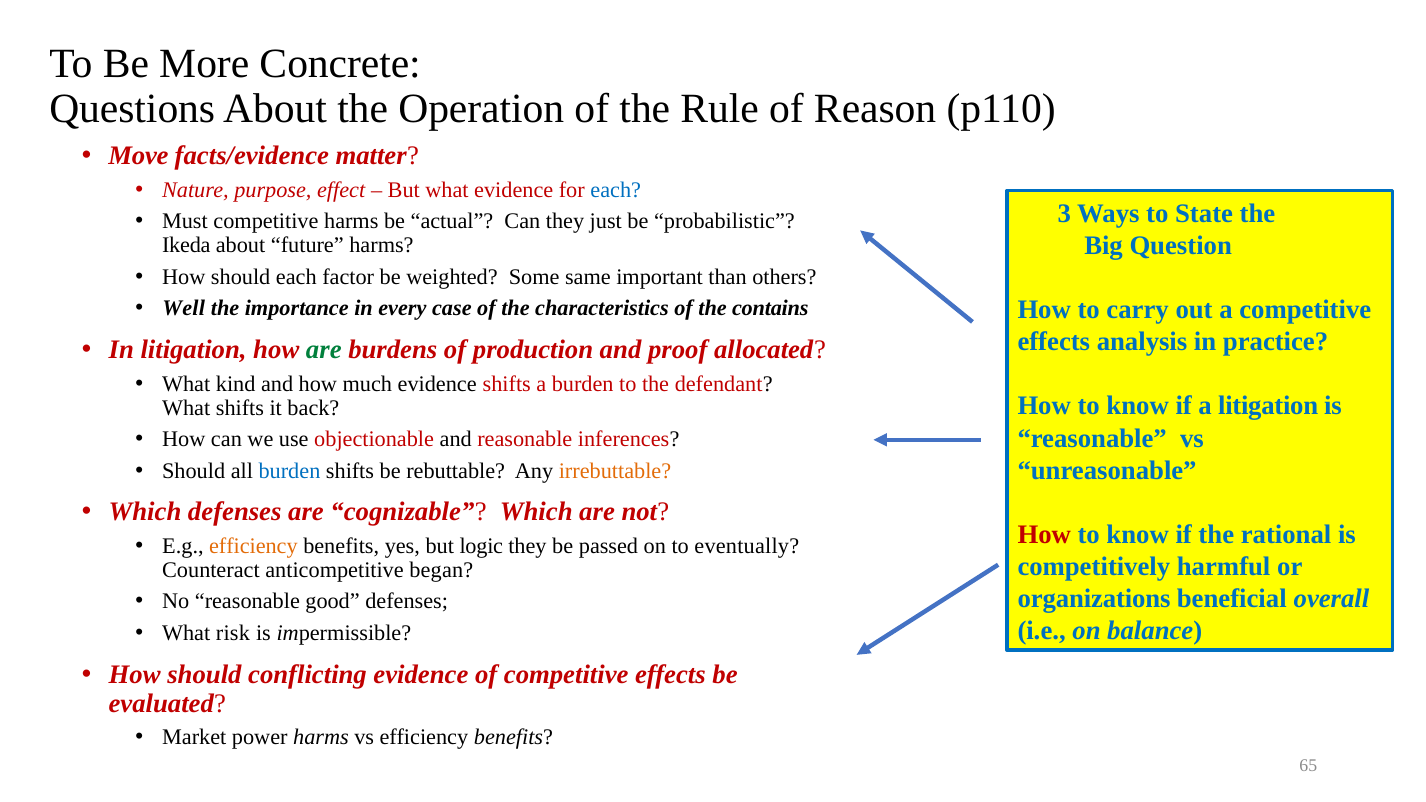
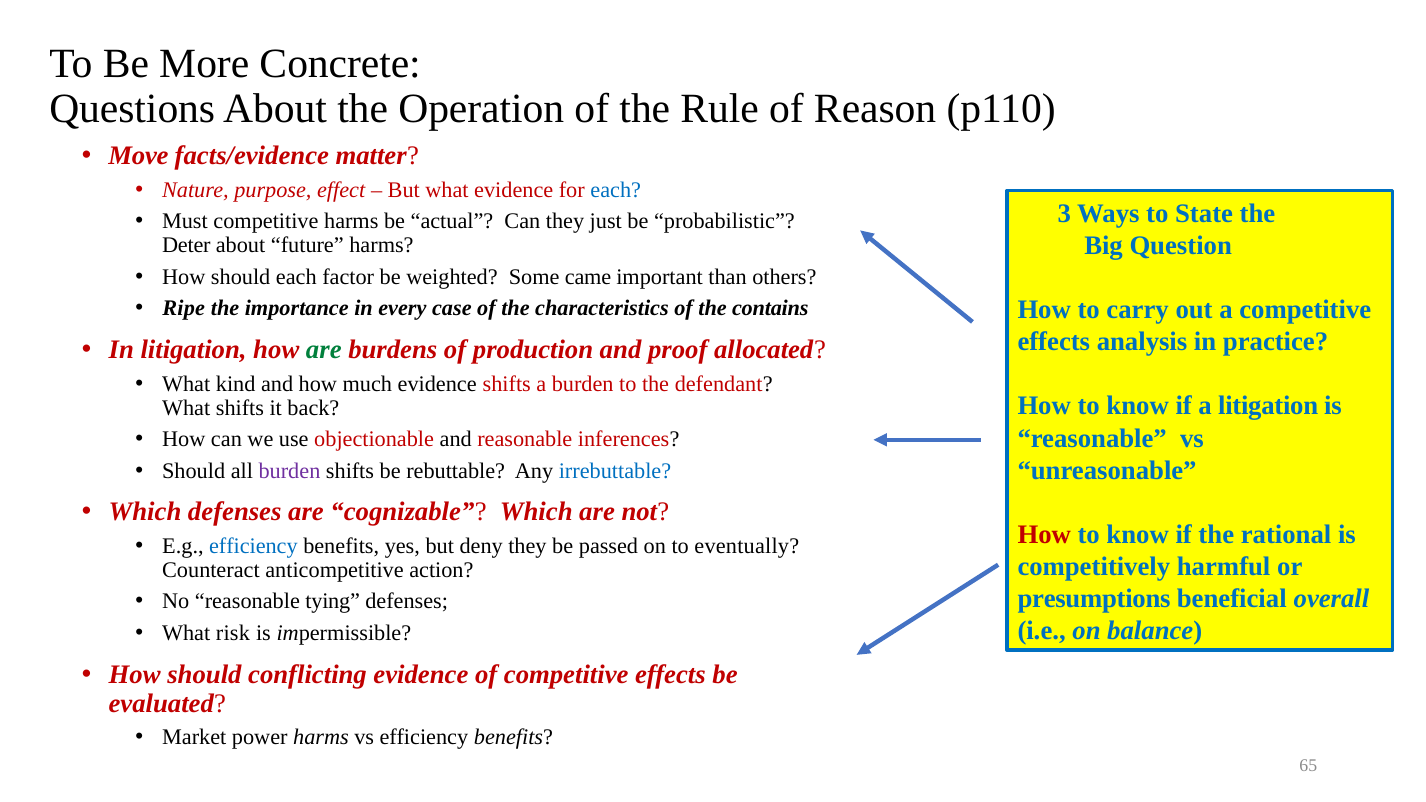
Ikeda: Ikeda -> Deter (186, 245)
same: same -> came (588, 277)
Well: Well -> Ripe (184, 308)
burden colour: blue -> purple (289, 471)
irrebuttable colour: orange -> blue (615, 471)
efficiency colour: orange -> blue (253, 546)
logic: logic -> deny (481, 546)
began: began -> action (441, 570)
organizations: organizations -> presumptions (1094, 599)
good: good -> tying (333, 602)
